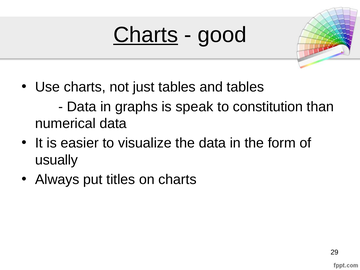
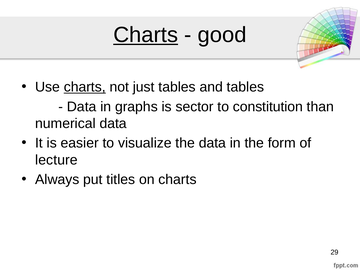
charts underline: none -> present (85, 87)
speak: speak -> sector (195, 107)
usually: usually -> lecture (56, 160)
